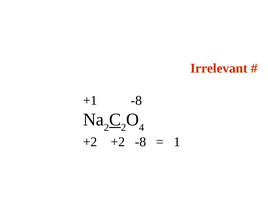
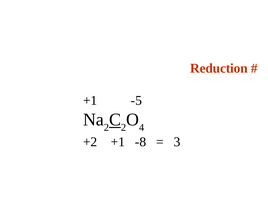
Irrelevant: Irrelevant -> Reduction (219, 68)
+1 -8: -8 -> -5 (136, 101)
+2 +2: +2 -> +1 (118, 142)
1: 1 -> 3 (177, 142)
